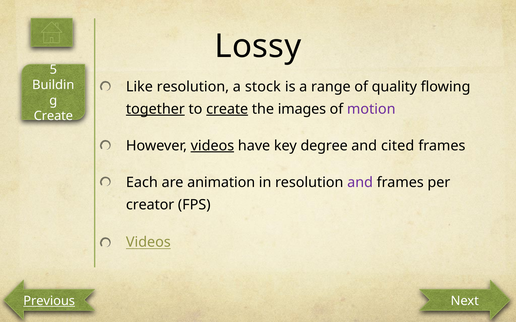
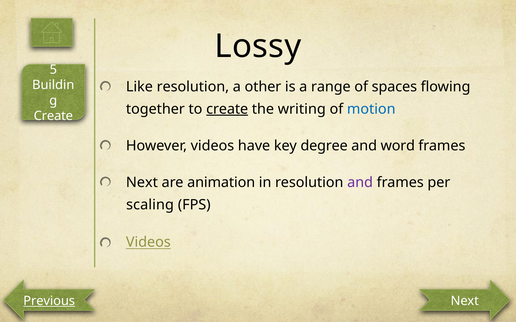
stock: stock -> other (263, 87)
quality: quality -> spaces (394, 87)
together underline: present -> none (155, 109)
images: images -> writing (302, 109)
motion colour: purple -> blue (371, 109)
videos underline: present -> none (212, 146)
cited: cited -> word (398, 146)
Each: Each -> Next (142, 183)
creator: creator -> scaling (150, 205)
